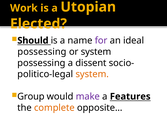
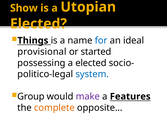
Work: Work -> Show (24, 8)
Should: Should -> Things (33, 40)
for colour: purple -> blue (101, 40)
possessing: possessing -> provisional (42, 51)
or system: system -> started (96, 51)
a dissent: dissent -> elected (91, 63)
system colour: orange -> blue (92, 74)
